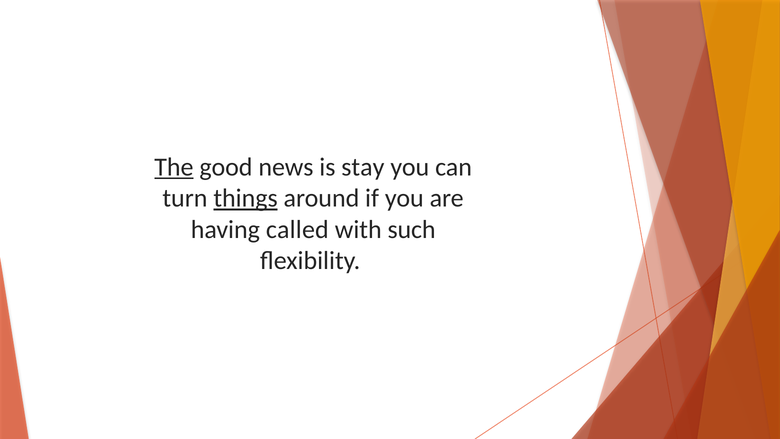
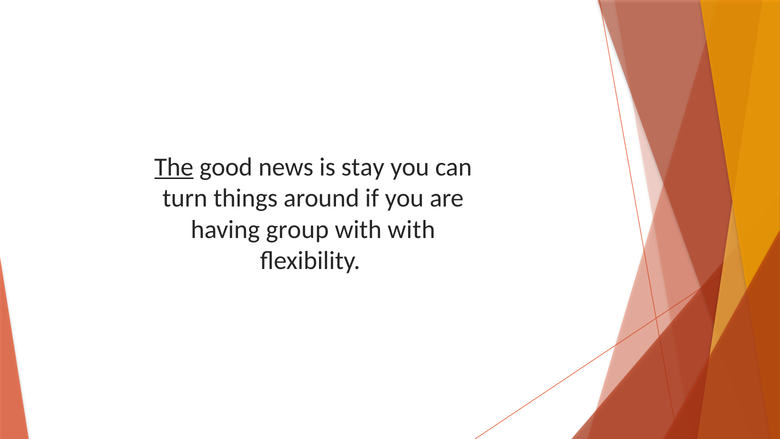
things underline: present -> none (246, 198)
called: called -> group (297, 229)
with such: such -> with (411, 229)
